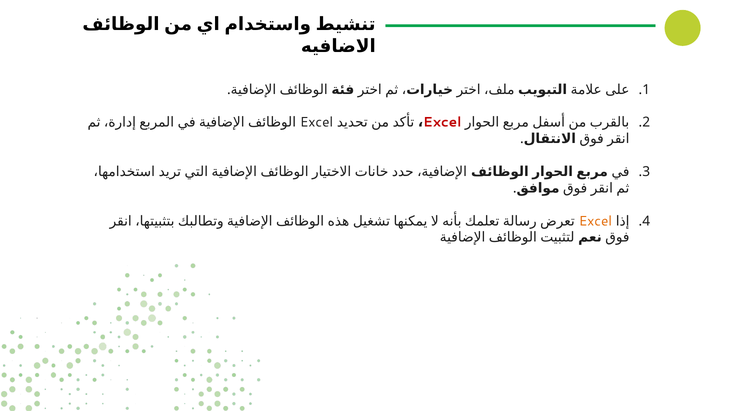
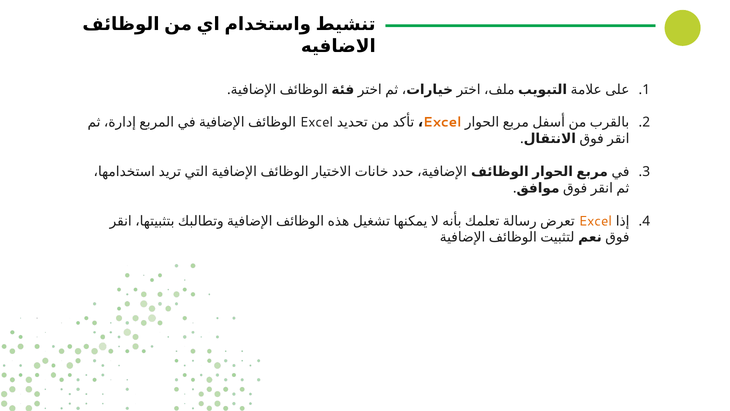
Excel colour: red -> orange (442, 122)
